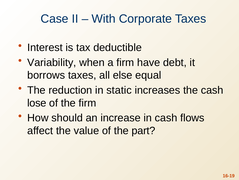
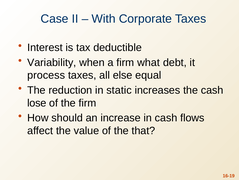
have: have -> what (149, 62)
borrows: borrows -> process (46, 75)
part: part -> that (143, 130)
